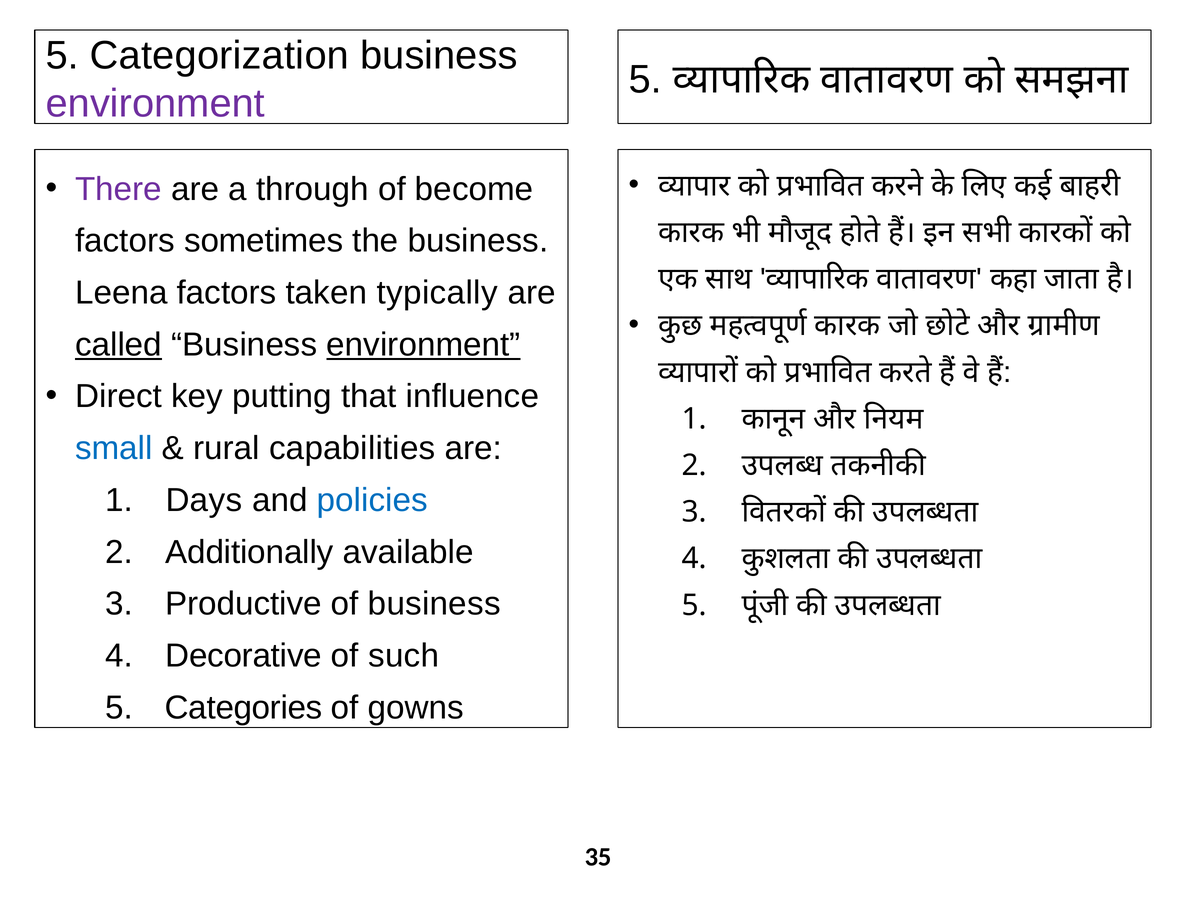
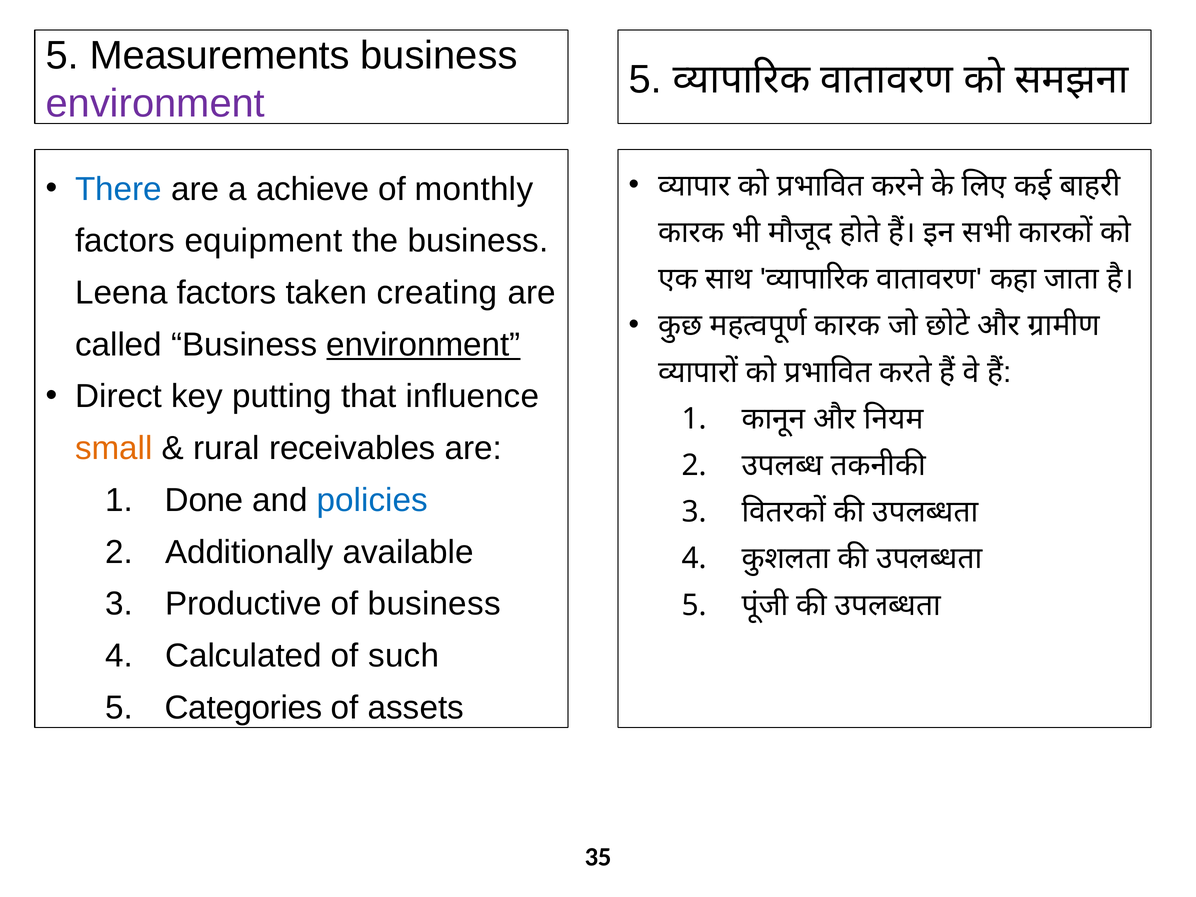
Categorization: Categorization -> Measurements (220, 56)
There colour: purple -> blue (119, 189)
through: through -> achieve (313, 189)
become: become -> monthly (474, 189)
sometimes: sometimes -> equipment (263, 241)
typically: typically -> creating (437, 293)
called underline: present -> none (119, 345)
small colour: blue -> orange (114, 448)
capabilities: capabilities -> receivables (352, 448)
Days: Days -> Done (204, 500)
Decorative: Decorative -> Calculated (244, 656)
gowns: gowns -> assets (416, 708)
